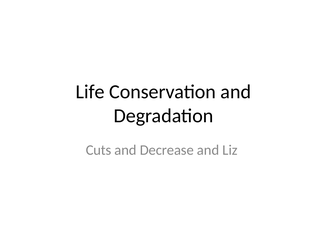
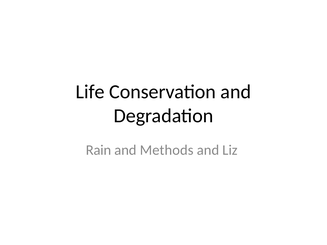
Cuts: Cuts -> Rain (99, 150)
Decrease: Decrease -> Methods (167, 150)
